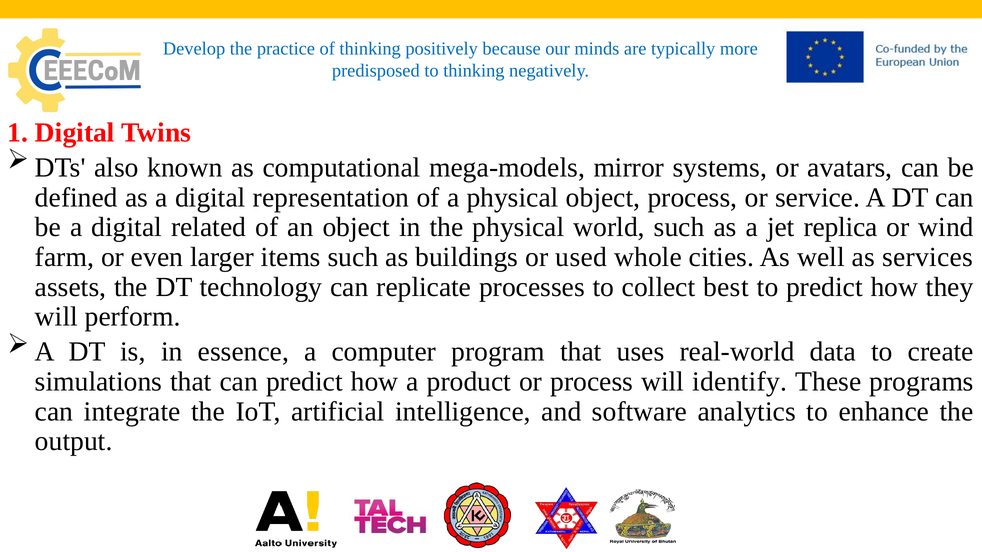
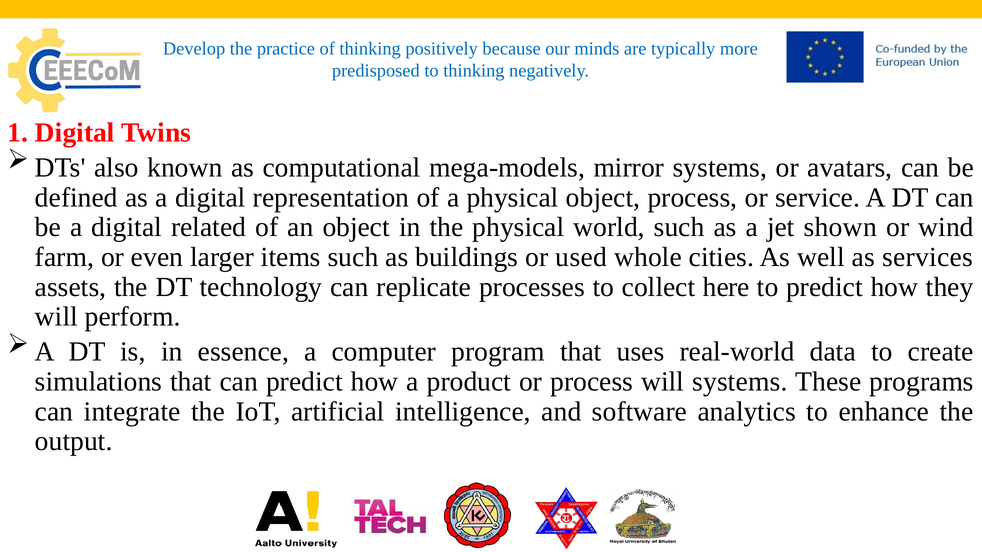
replica: replica -> shown (840, 227)
best: best -> here (726, 287)
will identify: identify -> systems (740, 382)
